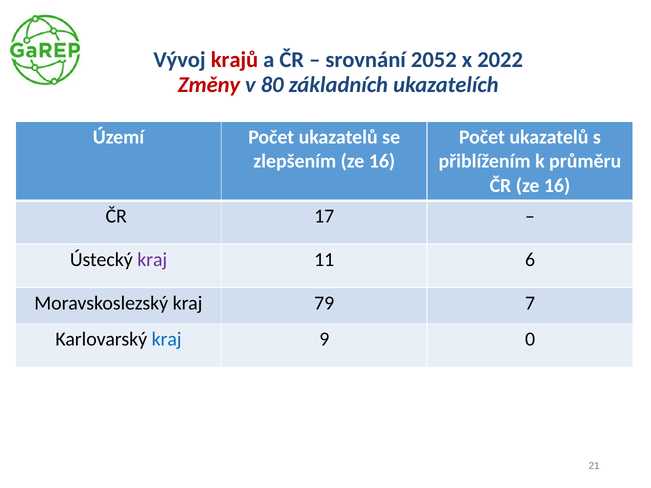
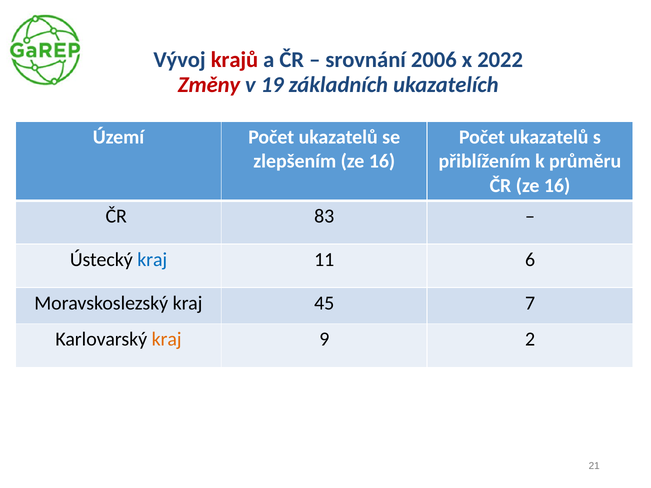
2052: 2052 -> 2006 (434, 60)
80: 80 -> 19 (272, 85)
17: 17 -> 83 (324, 216)
kraj colour: purple -> blue (152, 260)
79: 79 -> 45 (324, 303)
kraj colour: blue -> orange (167, 339)
0: 0 -> 2 (530, 339)
